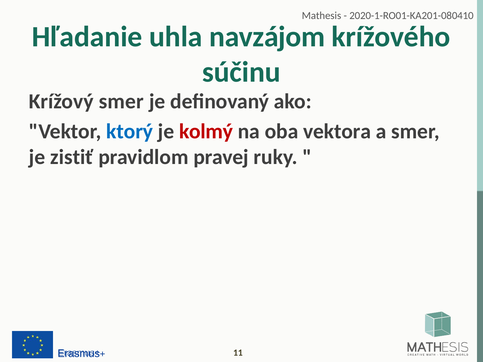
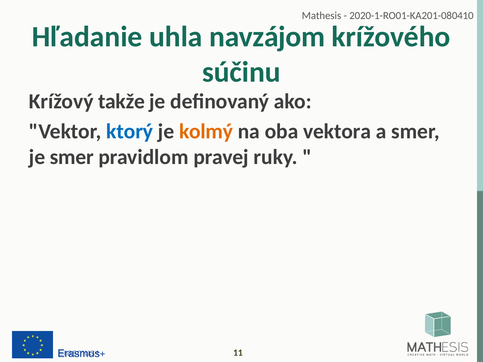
Krížový smer: smer -> takže (121, 101)
kolmý colour: red -> orange (206, 131)
je zistiť: zistiť -> smer (72, 157)
